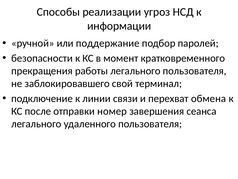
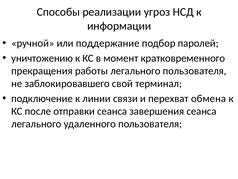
безопасности: безопасности -> уничтожению (42, 58)
отправки номер: номер -> сеанса (112, 111)
